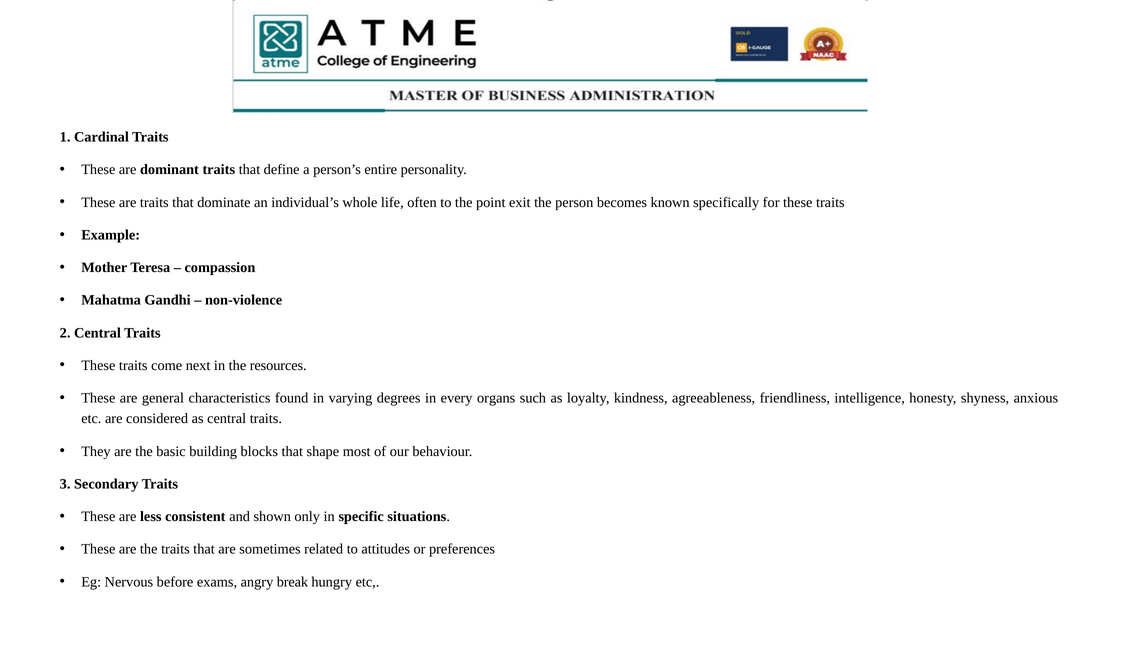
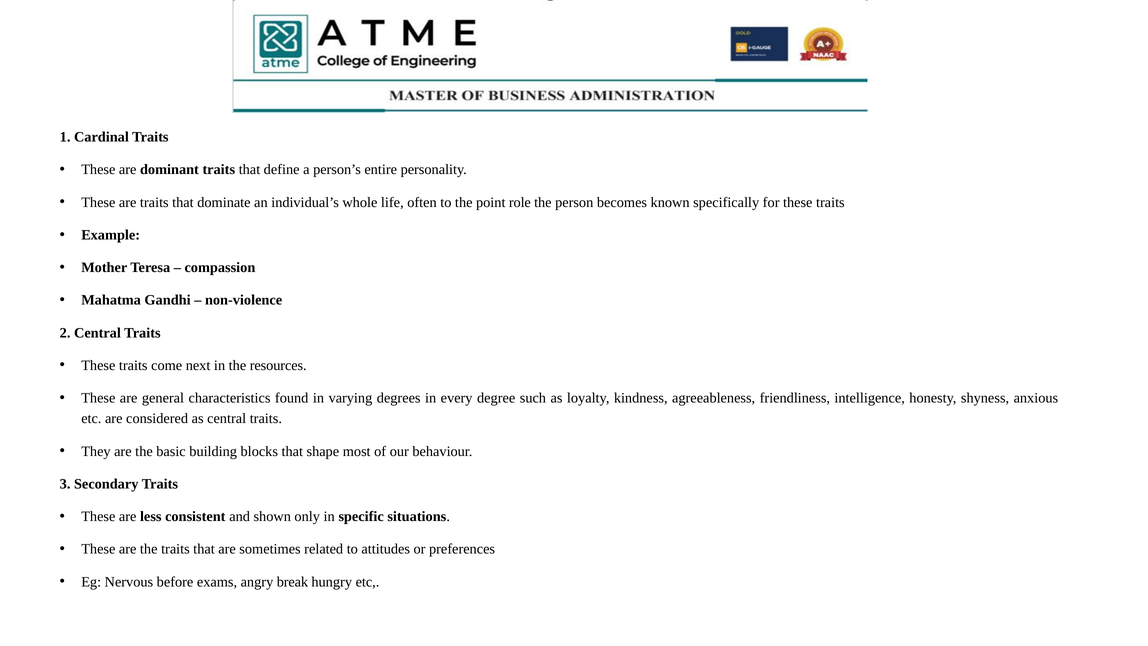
exit: exit -> role (520, 202)
organs: organs -> degree (496, 398)
